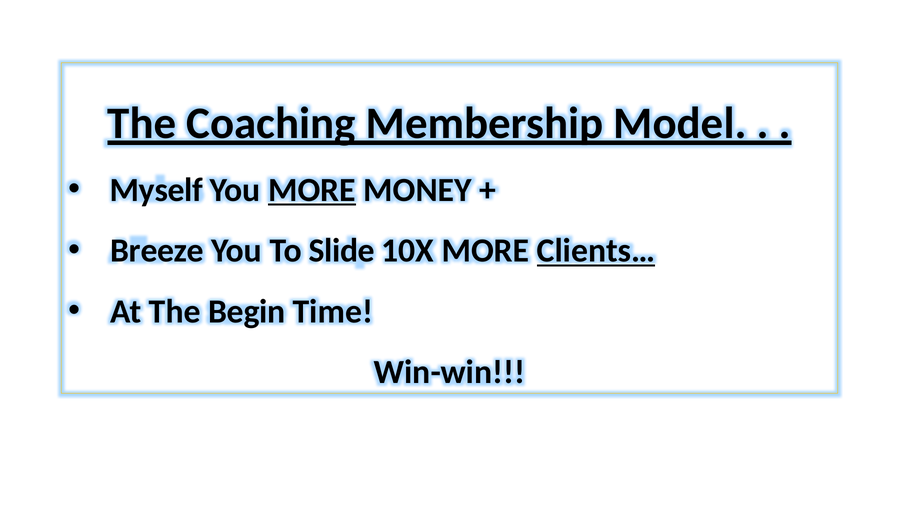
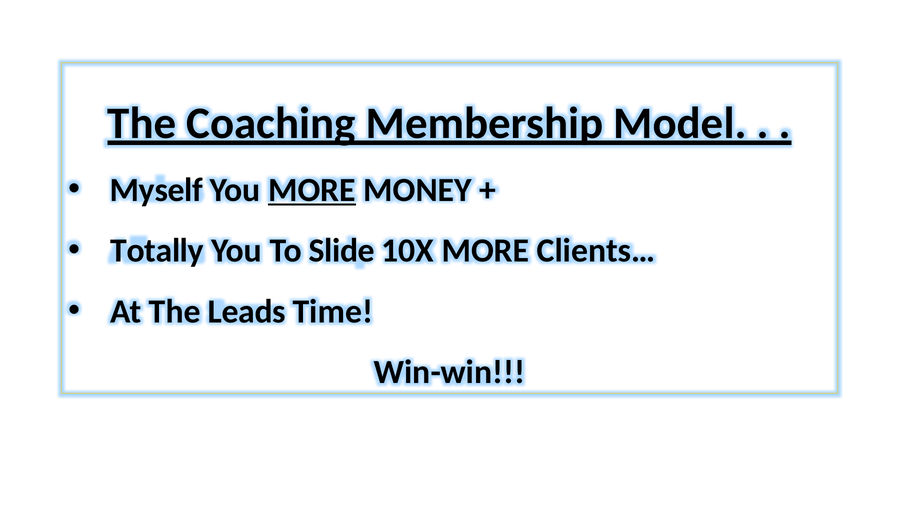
Breeze: Breeze -> Totally (157, 251)
Clients… underline: present -> none (596, 251)
Begin: Begin -> Leads (247, 311)
